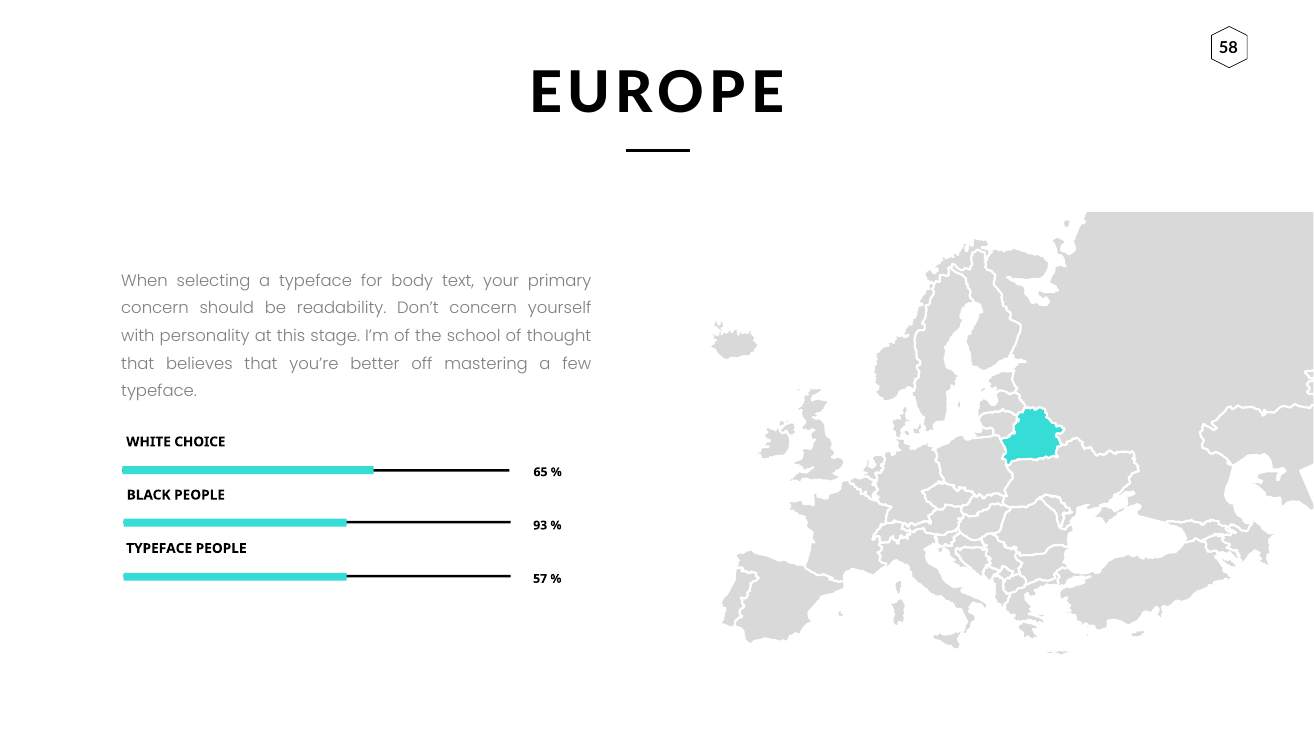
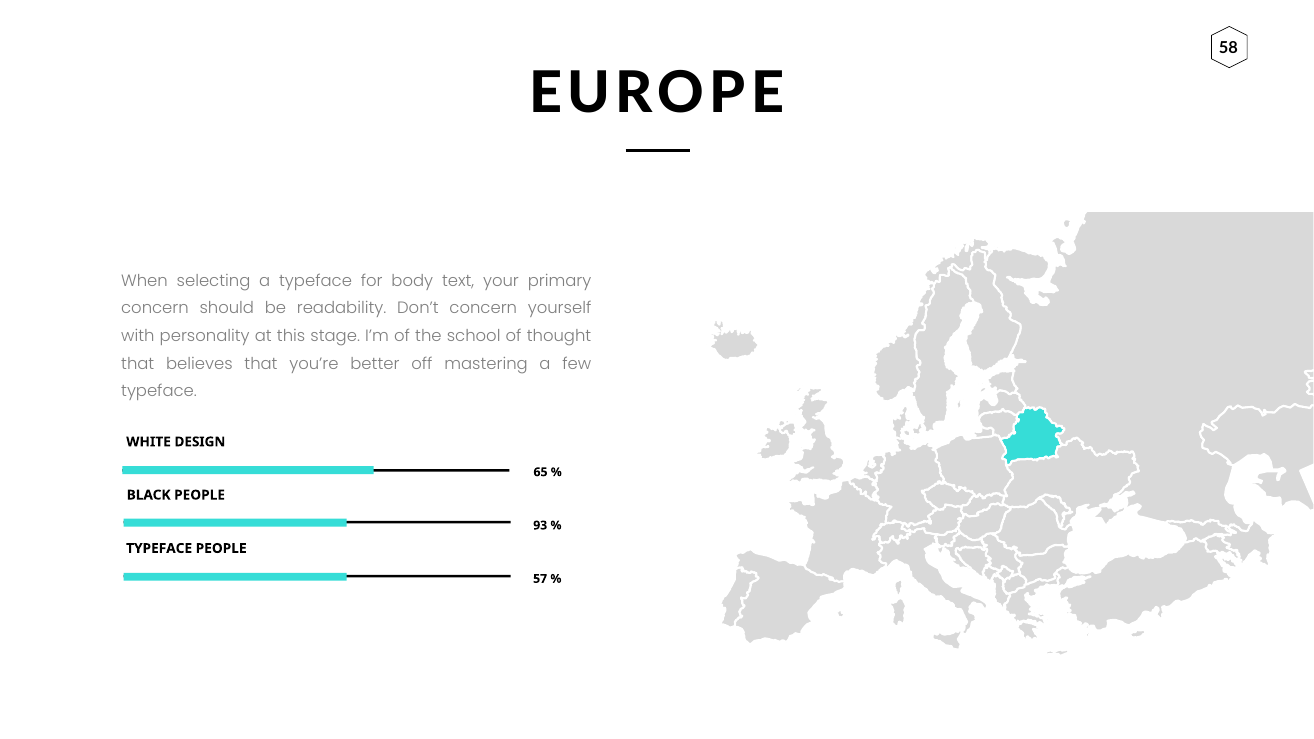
CHOICE: CHOICE -> DESIGN (200, 442)
